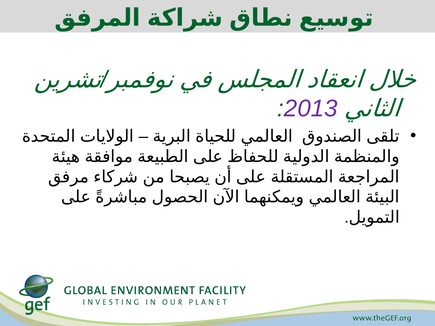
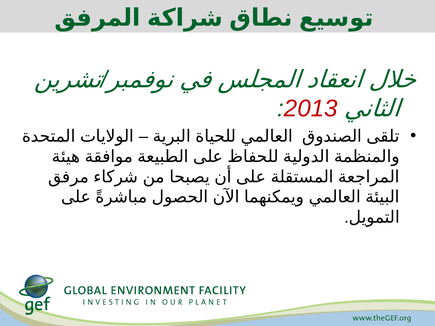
2013 colour: purple -> red (311, 109)
